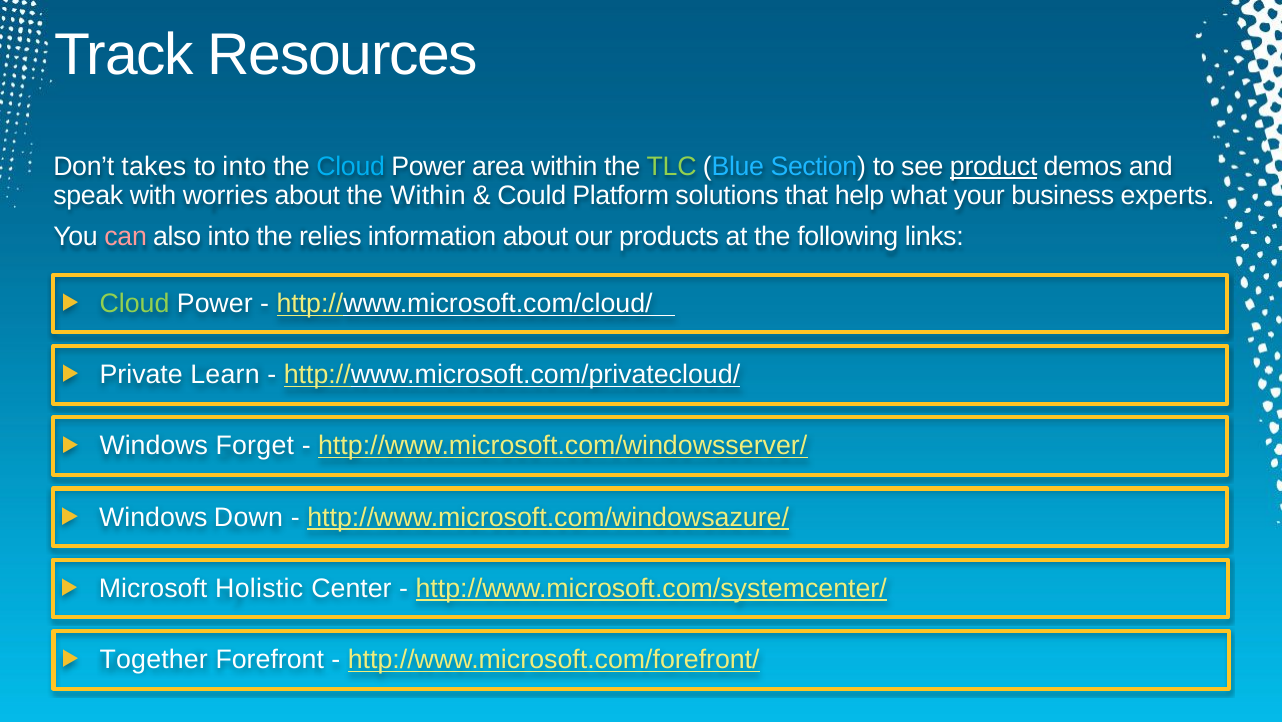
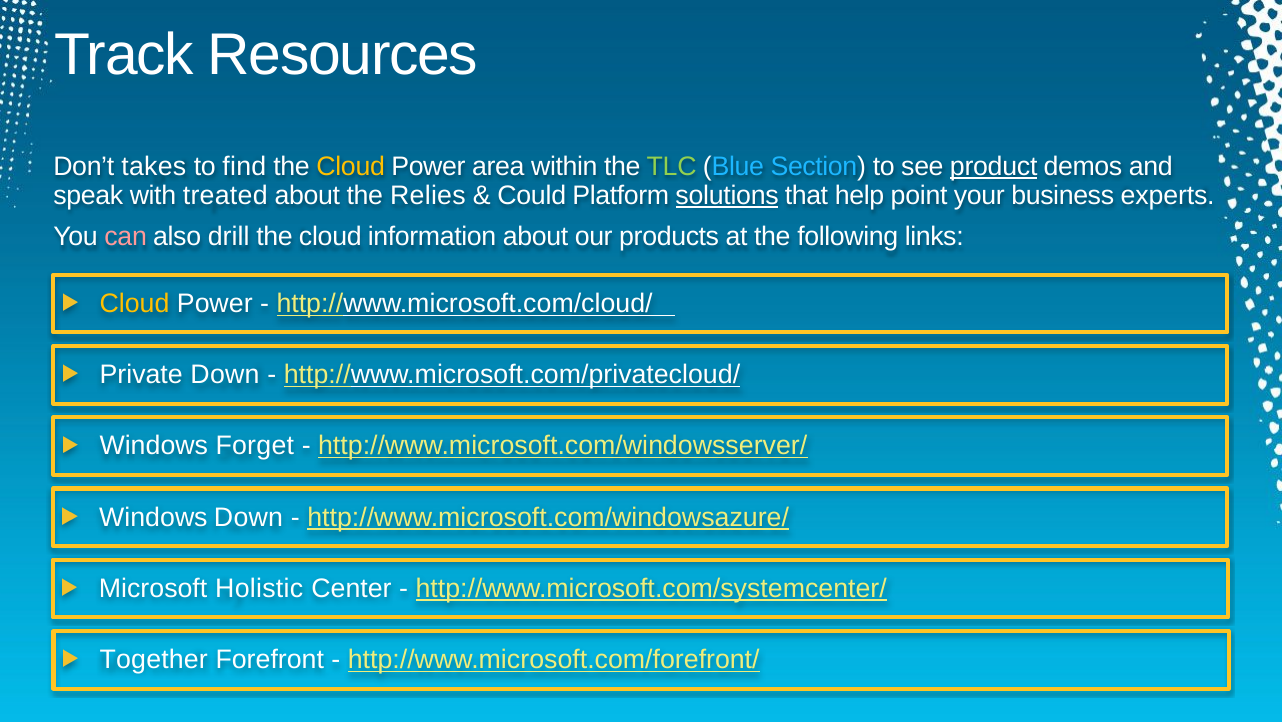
to into: into -> find (244, 167)
Cloud colour: light blue -> yellow (351, 167)
worries: worries -> treated (225, 195)
the Within: Within -> Relies (428, 195)
solutions underline: none -> present (727, 195)
what: what -> point (919, 195)
also into: into -> drill (229, 237)
relies: relies -> cloud (330, 237)
Cloud colour: light green -> yellow (135, 303)
Private Learn: Learn -> Down (225, 374)
